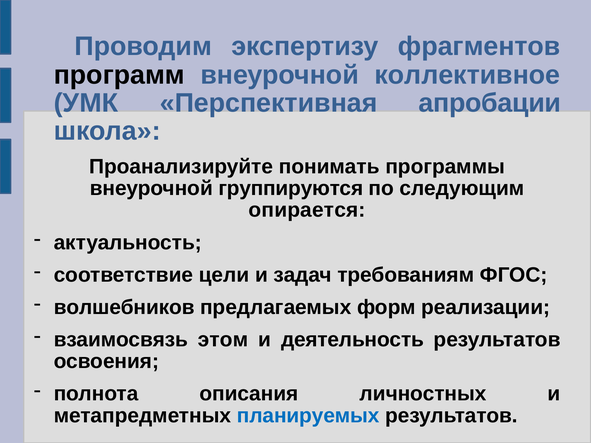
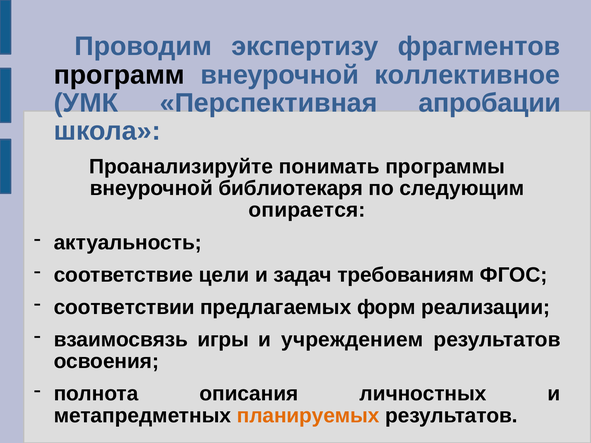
группируются: группируются -> библиотекаря (291, 188)
волшебников: волшебников -> соответствии (124, 307)
этом: этом -> игры (223, 340)
деятельность: деятельность -> учреждением (352, 340)
планируемых colour: blue -> orange (308, 416)
